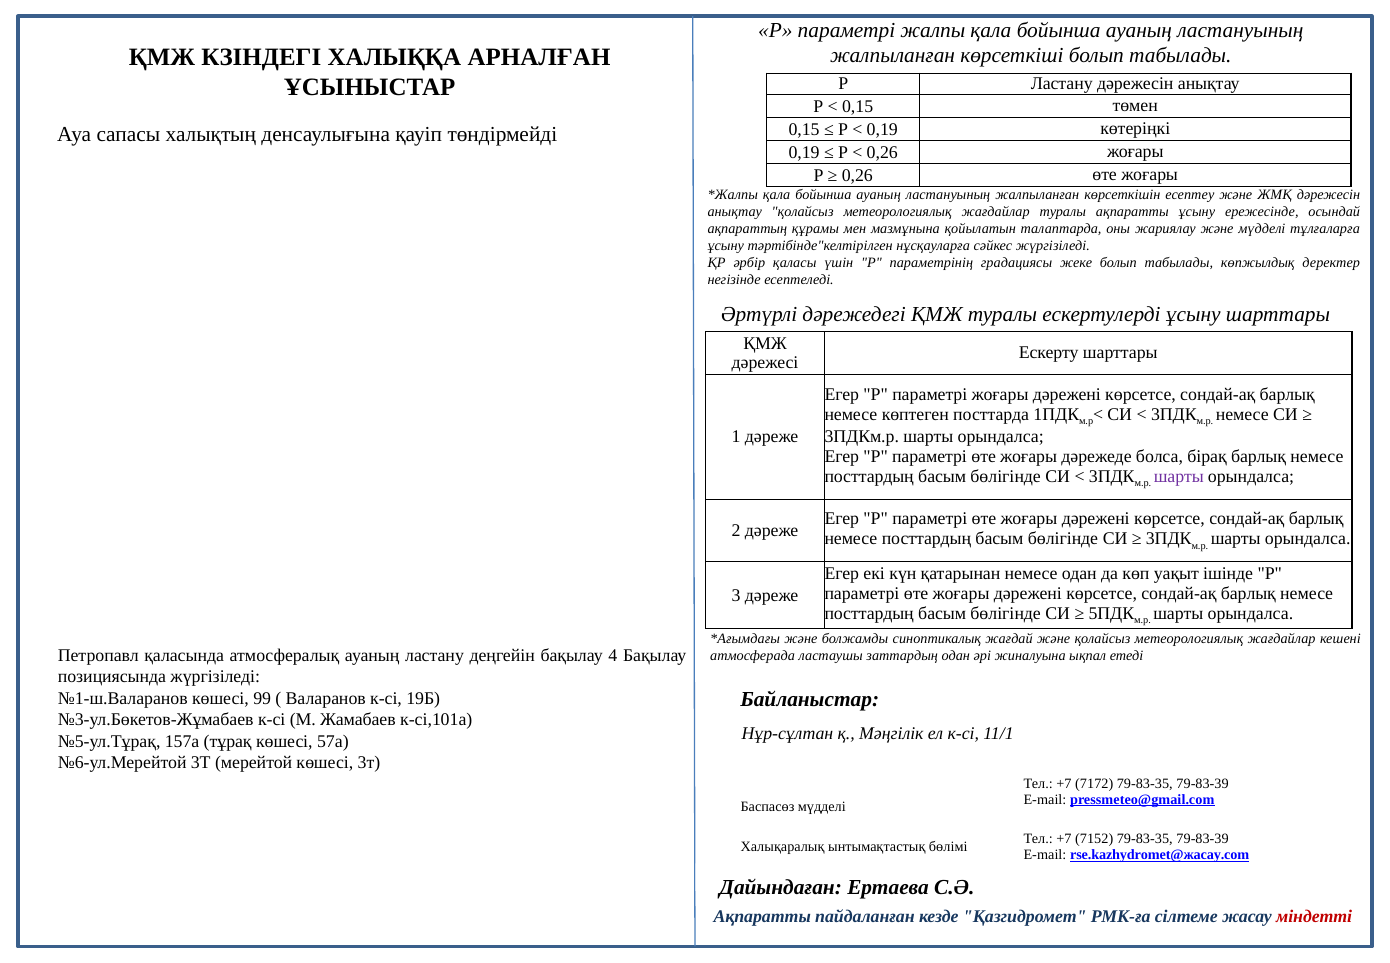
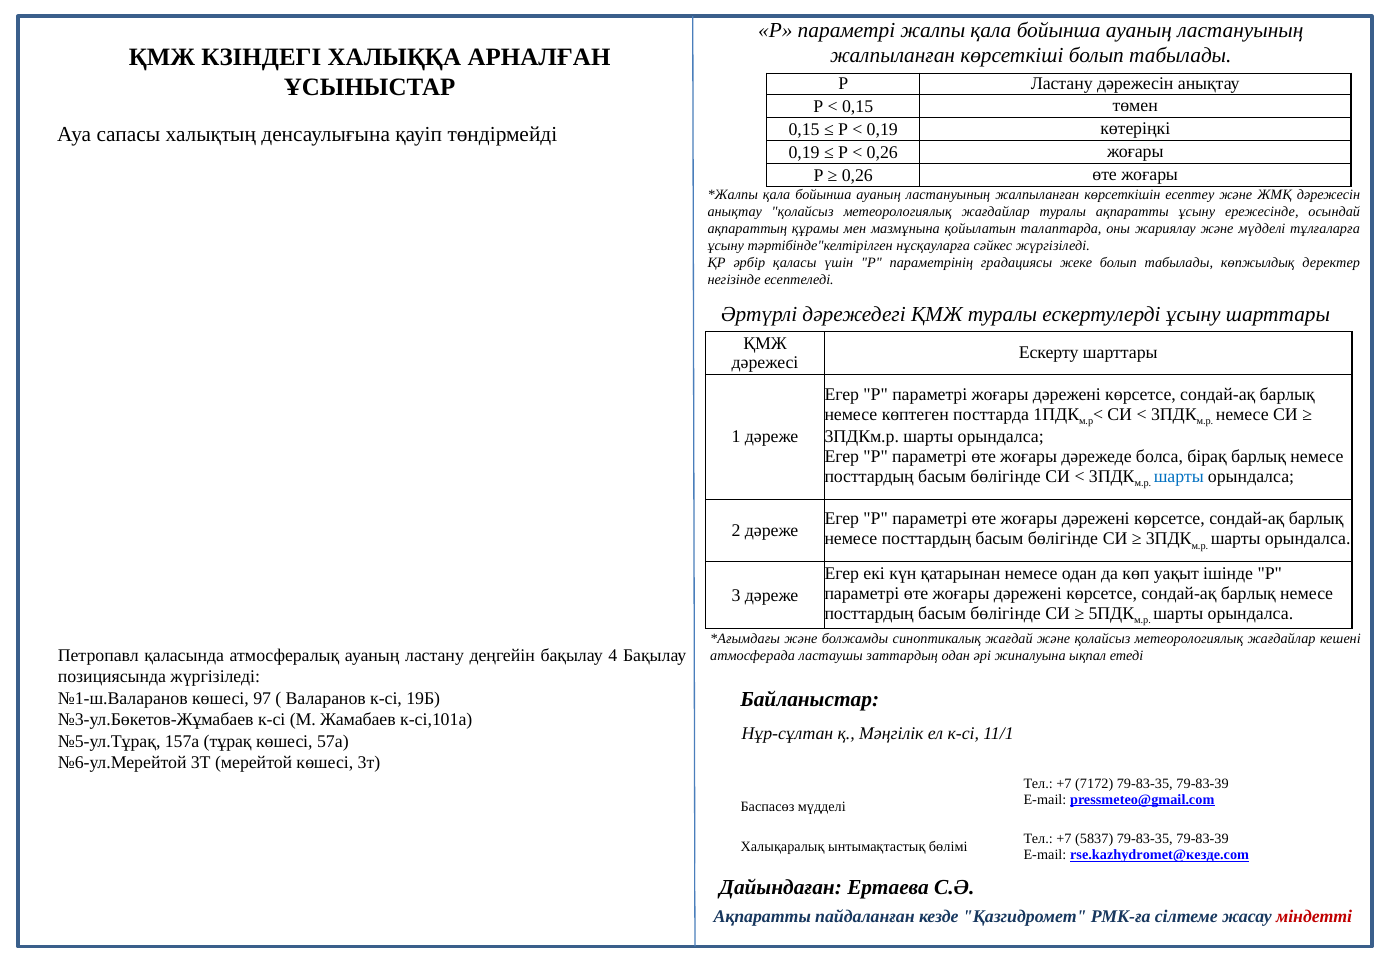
шарты colour: purple -> blue (1179, 476)
99: 99 -> 97 (262, 698)
7152: 7152 -> 5837 (1094, 838)
rse.kazhydromet@жасау.com: rse.kazhydromet@жасау.com -> rse.kazhydromet@кезде.com (1160, 854)
